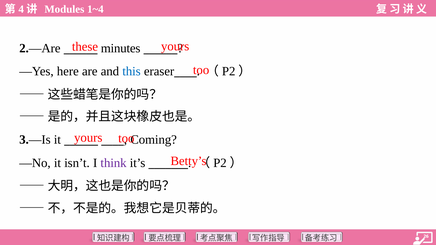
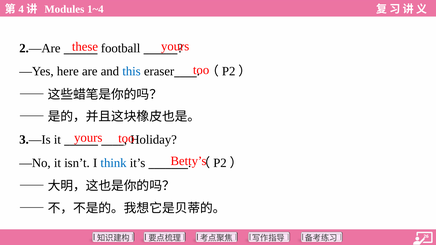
minutes: minutes -> football (121, 48)
Coming: Coming -> Holiday (154, 140)
think colour: purple -> blue (114, 163)
